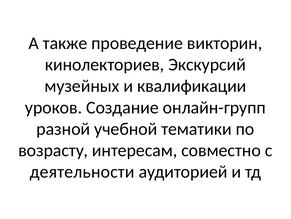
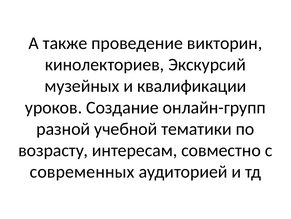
деятельности: деятельности -> современных (82, 171)
